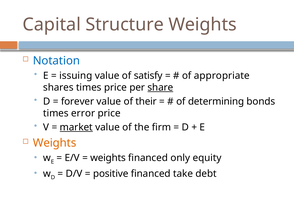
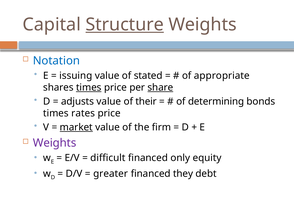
Structure underline: none -> present (125, 25)
satisfy: satisfy -> stated (148, 75)
times underline: none -> present (89, 87)
forever: forever -> adjusts (78, 101)
error: error -> rates (83, 113)
Weights colour: orange -> purple (55, 143)
weights: weights -> difficult (108, 158)
positive: positive -> greater (111, 173)
take: take -> they (183, 173)
